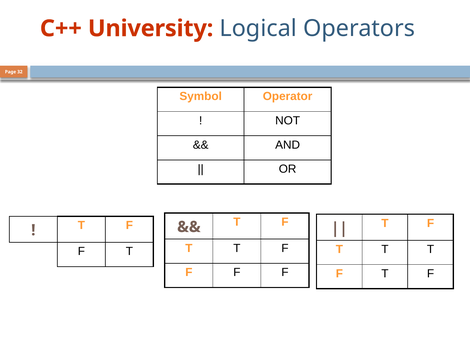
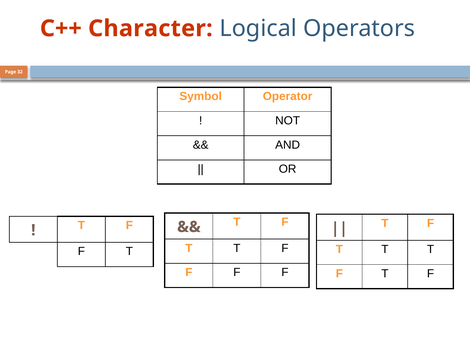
University: University -> Character (150, 29)
